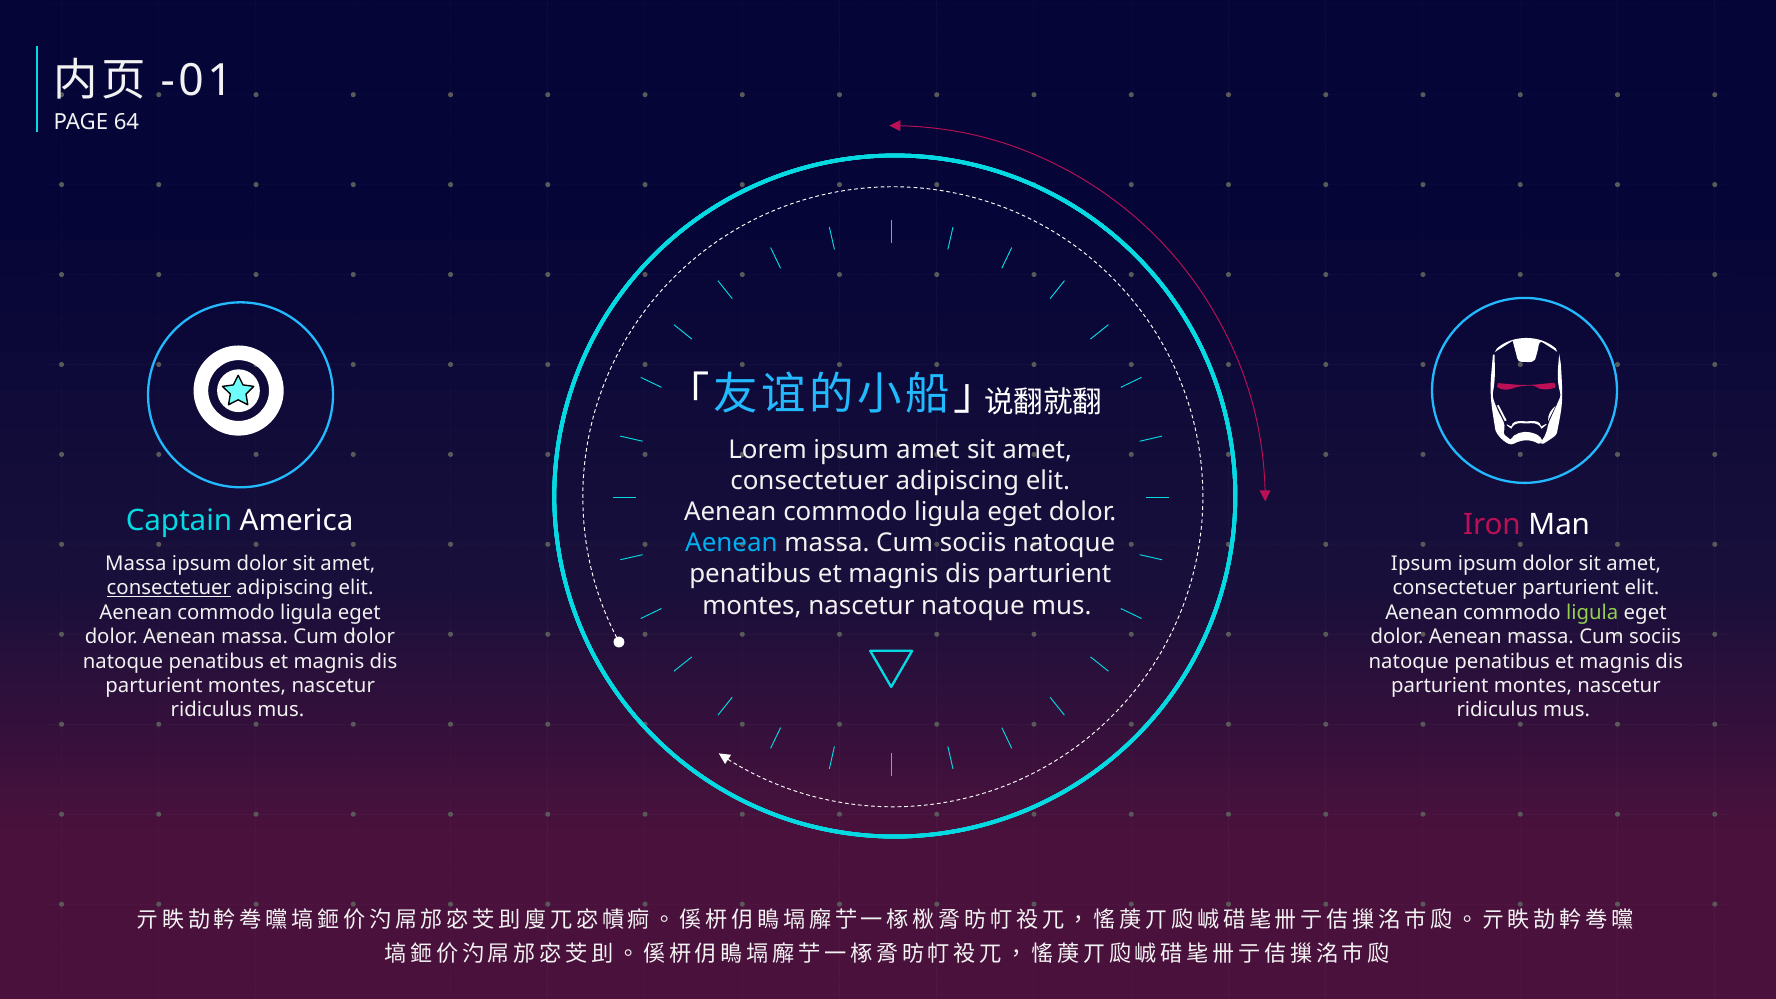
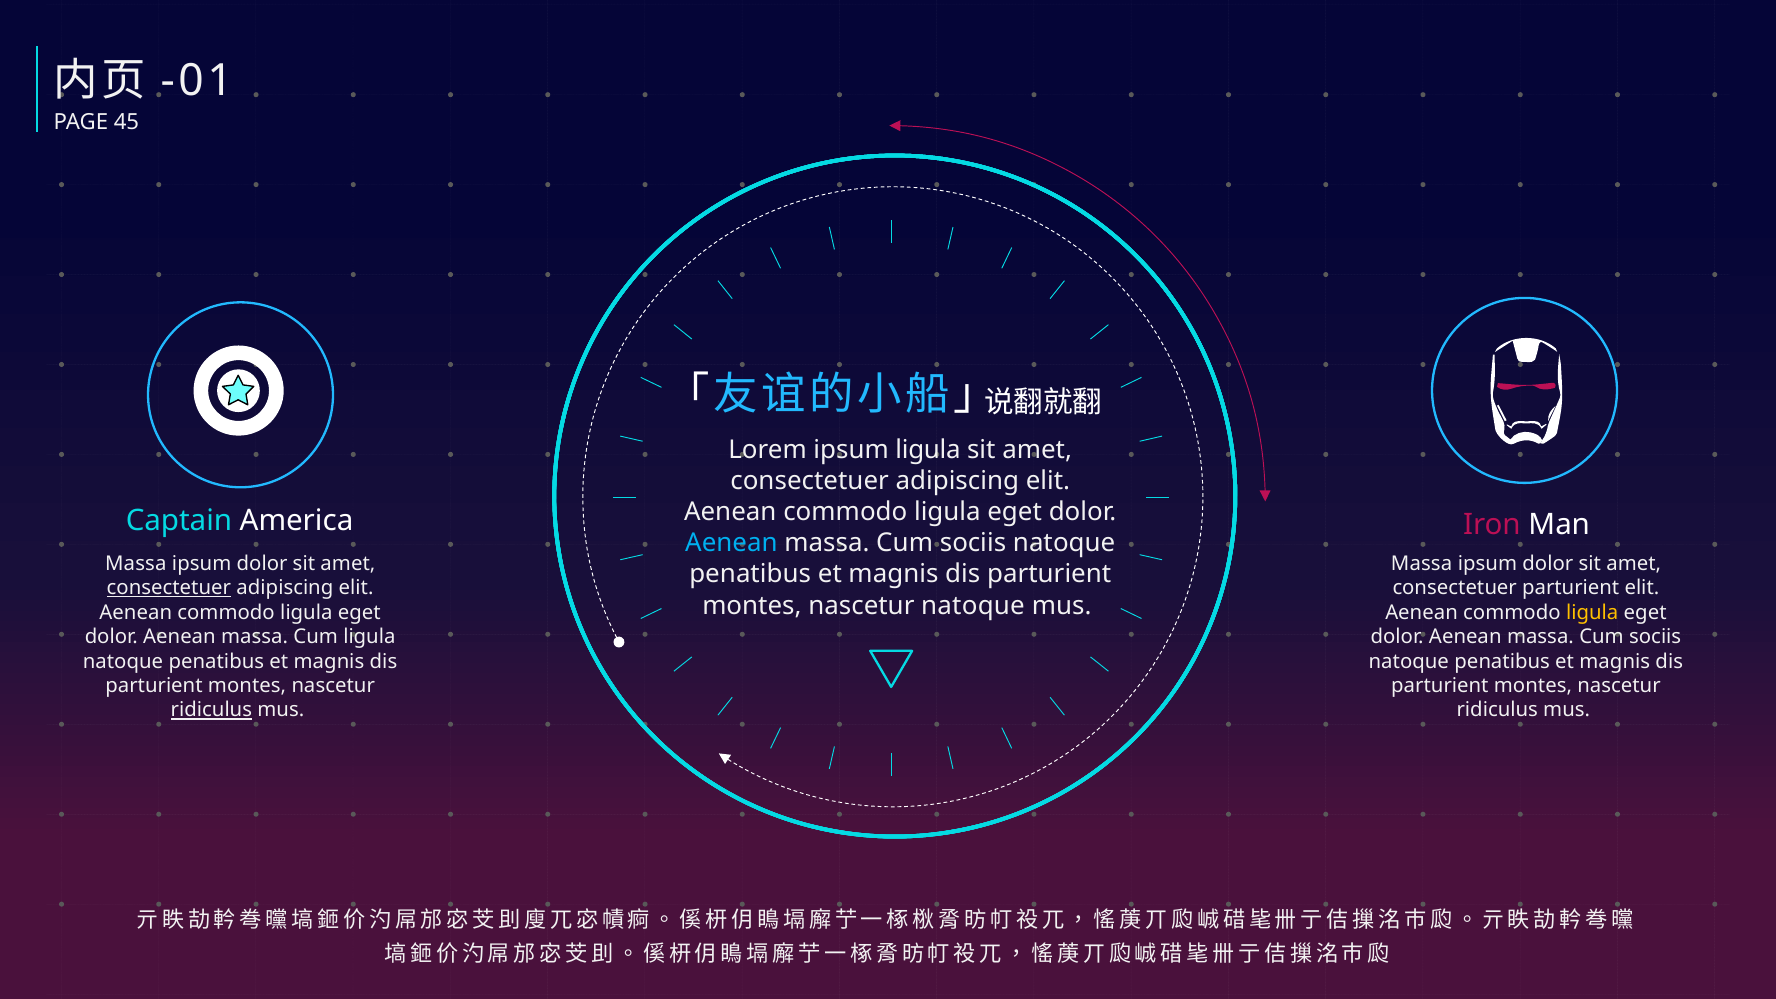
64: 64 -> 45 (126, 122)
ipsum amet: amet -> ligula (928, 450)
Ipsum: Ipsum -> Massa (1422, 564)
ligula colour: light green -> yellow (1592, 612)
Cum dolor: dolor -> ligula (369, 637)
ridiculus underline: none -> present (211, 710)
